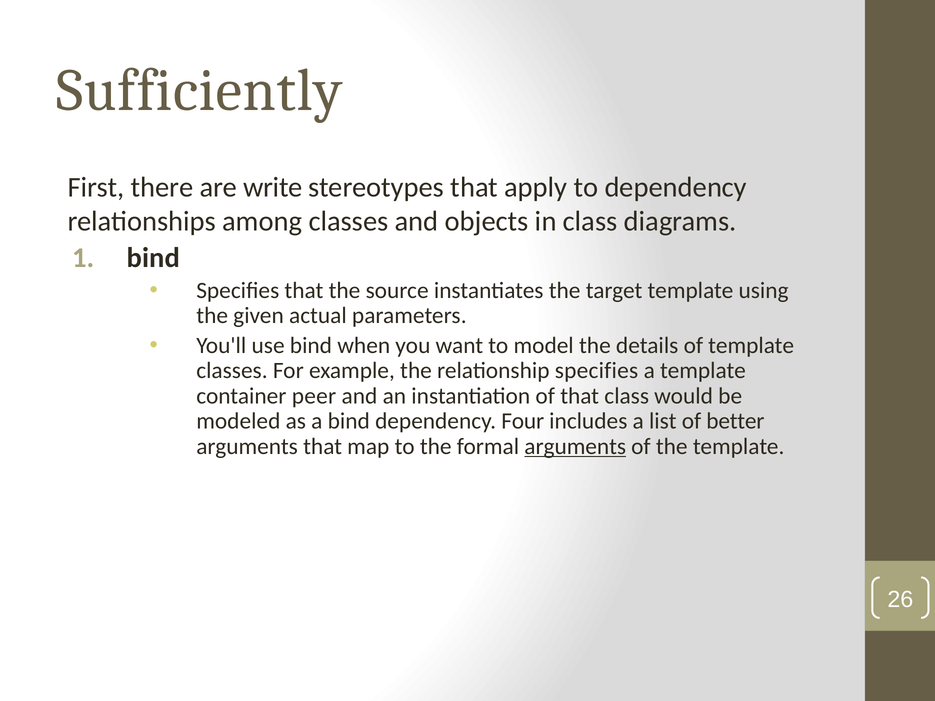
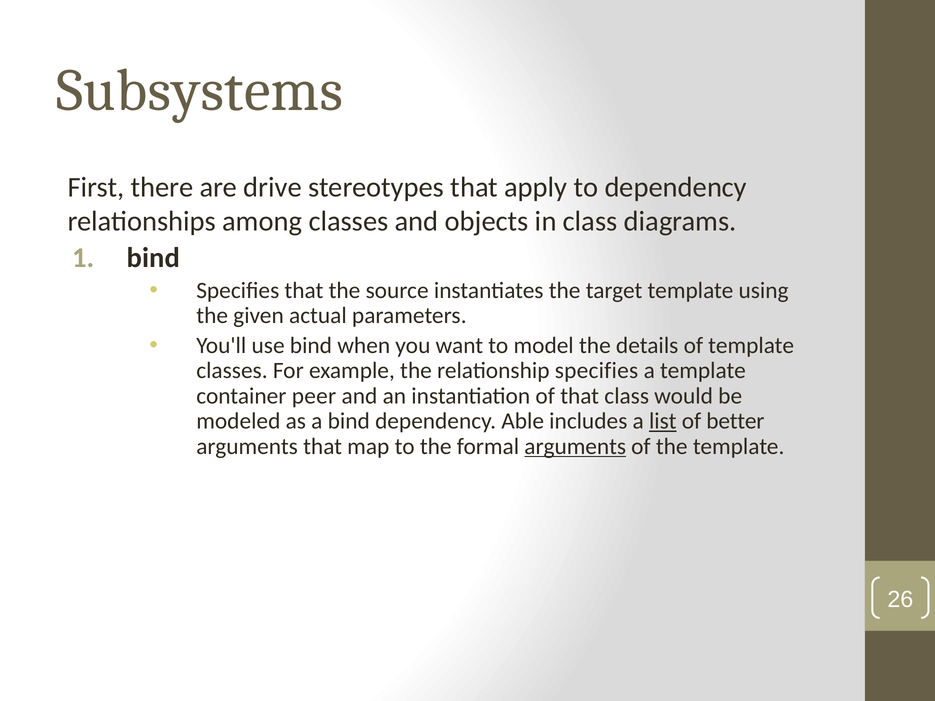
Sufficiently: Sufficiently -> Subsystems (200, 91)
write: write -> drive (273, 187)
Four: Four -> Able (523, 421)
list underline: none -> present (663, 421)
